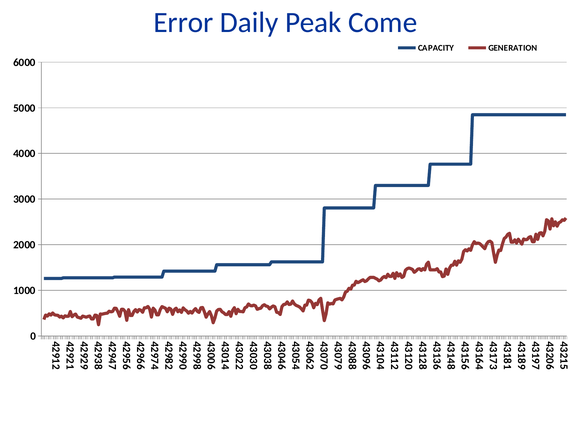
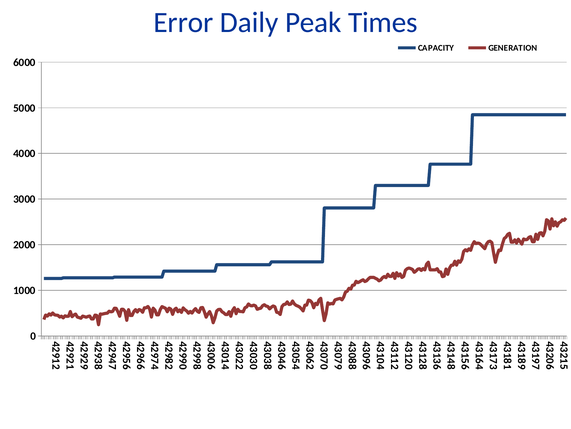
Come: Come -> Times (383, 22)
